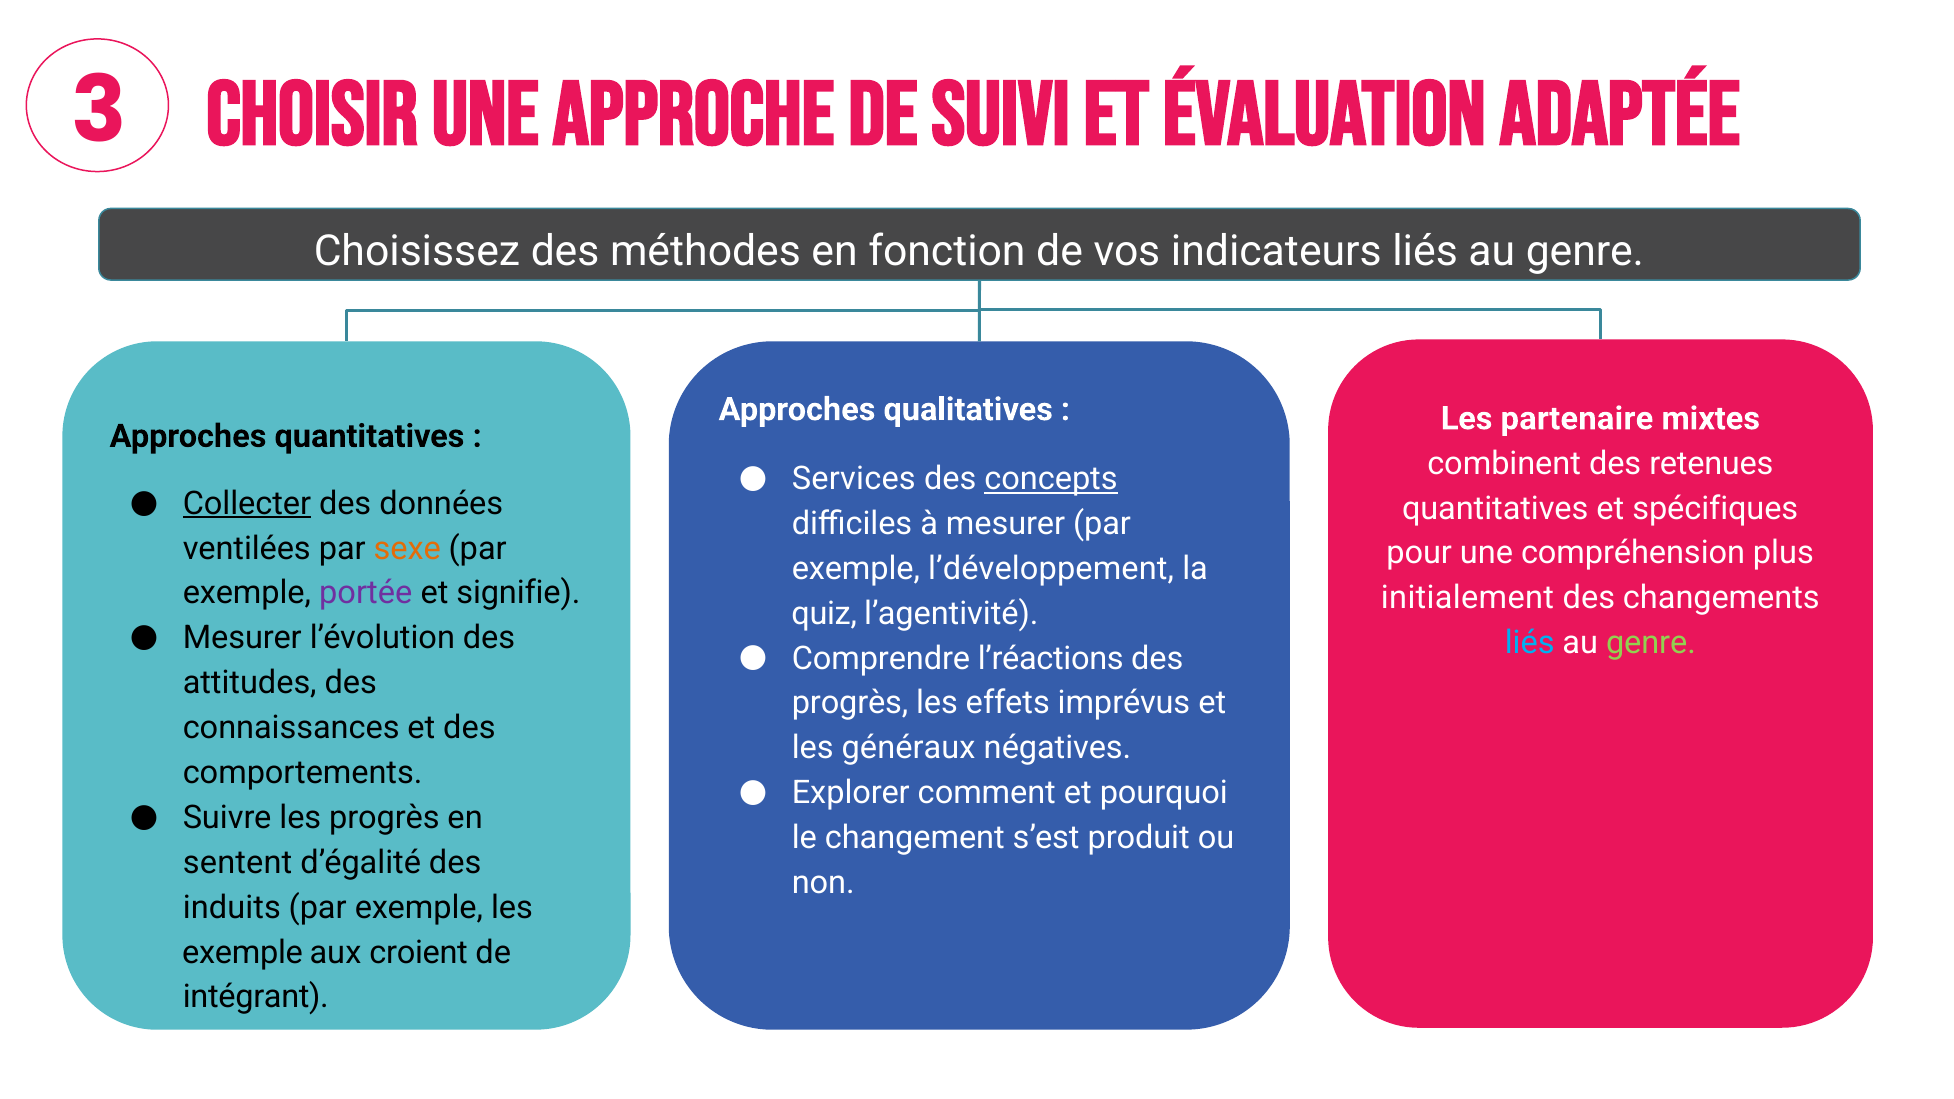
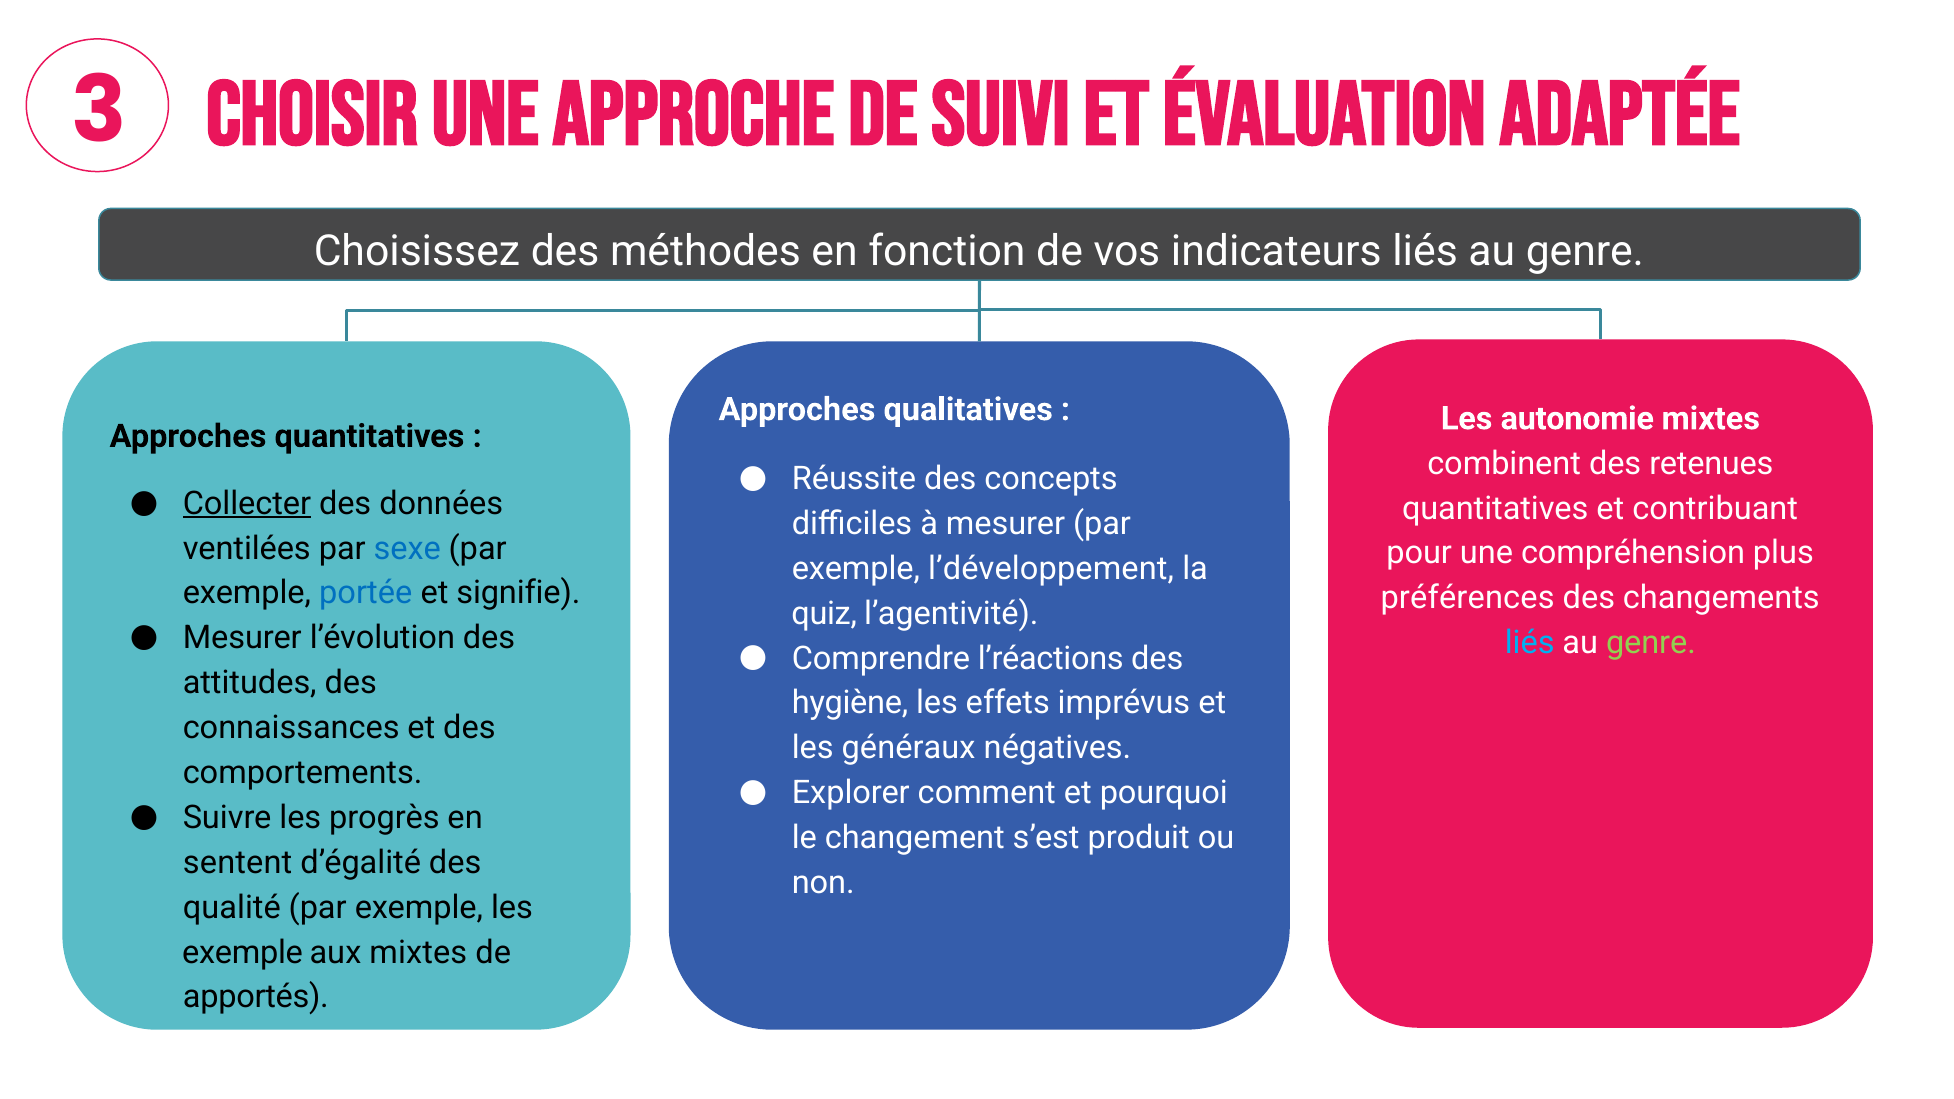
partenaire: partenaire -> autonomie (1577, 419)
Services: Services -> Réussite (854, 479)
concepts underline: present -> none (1051, 479)
spécifiques: spécifiques -> contribuant (1715, 508)
sexe colour: orange -> blue (407, 548)
portée colour: purple -> blue (366, 593)
initialement: initialement -> préférences (1468, 598)
progrès: progrès -> hygiène (850, 703)
induits: induits -> qualité (232, 907)
aux croient: croient -> mixtes (418, 952)
intégrant: intégrant -> apportés (256, 997)
